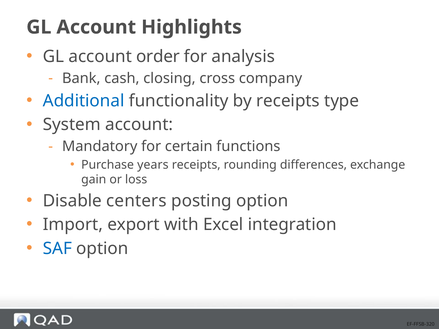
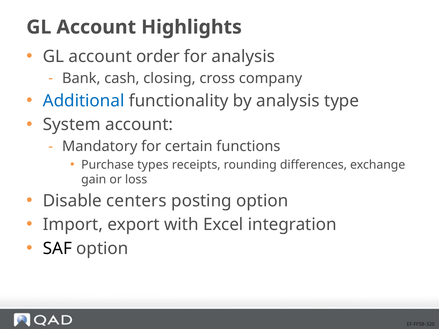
by receipts: receipts -> analysis (288, 101)
years: years -> types (153, 165)
SAF colour: blue -> black (57, 249)
